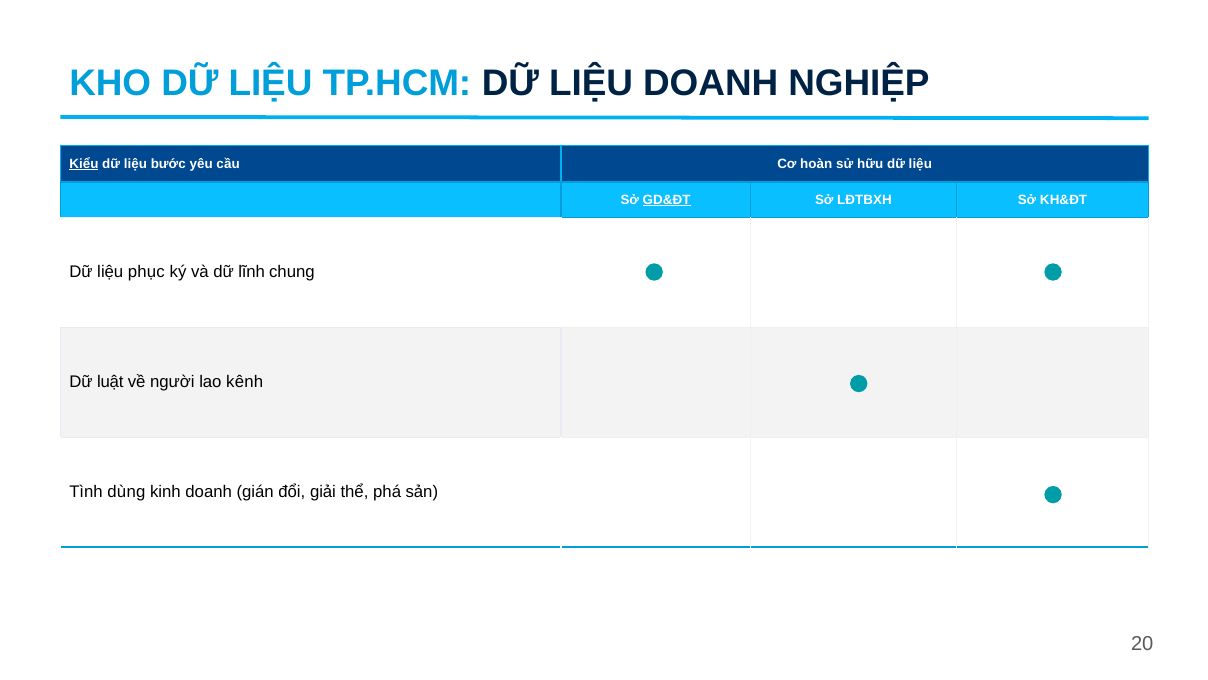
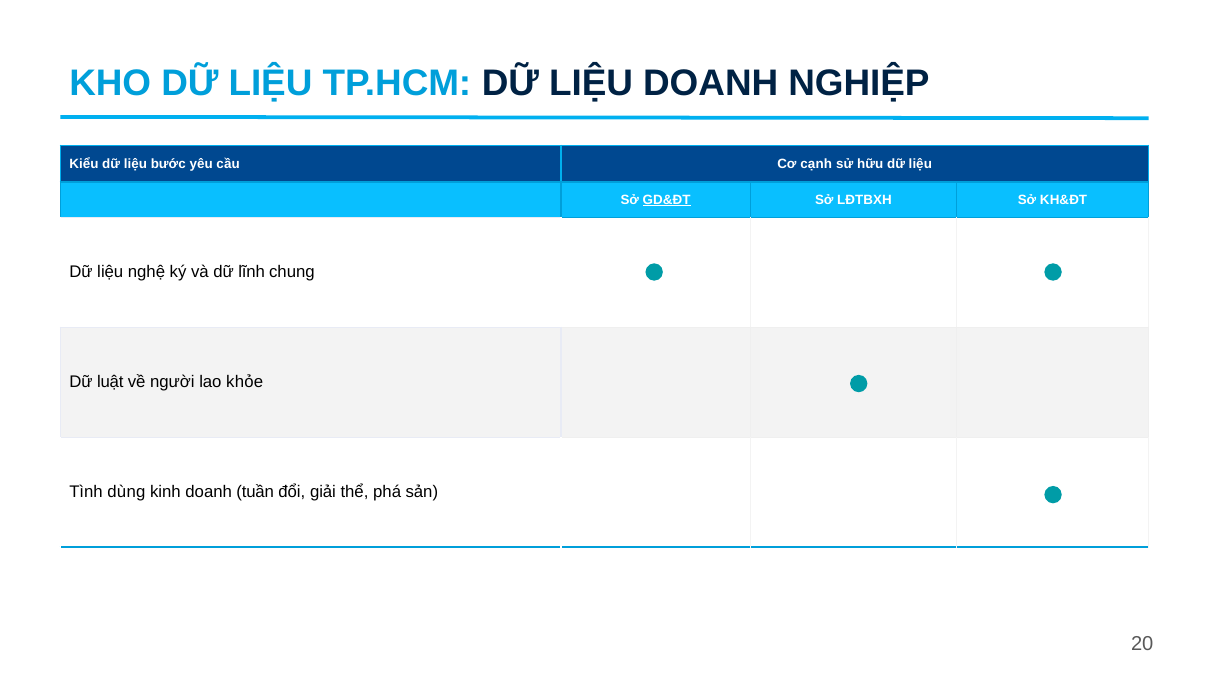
Kiểu underline: present -> none (84, 164)
hoàn: hoàn -> cạnh (816, 164)
phục: phục -> nghệ (146, 272)
kênh: kênh -> khỏe (245, 382)
gián: gián -> tuần (255, 492)
